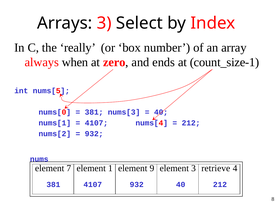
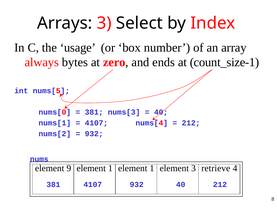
really: really -> usage (78, 47)
when: when -> bytes (75, 62)
7: 7 -> 9 (69, 168)
1 element 9: 9 -> 1 (152, 168)
